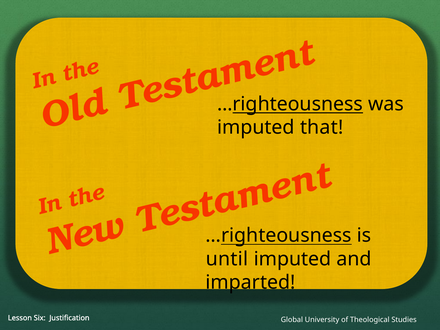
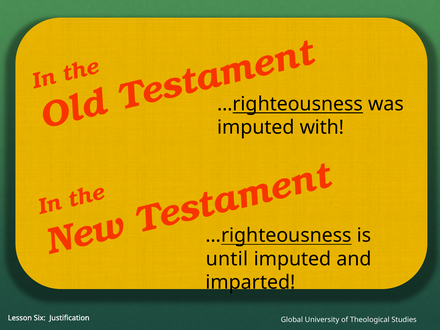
that: that -> with (322, 128)
